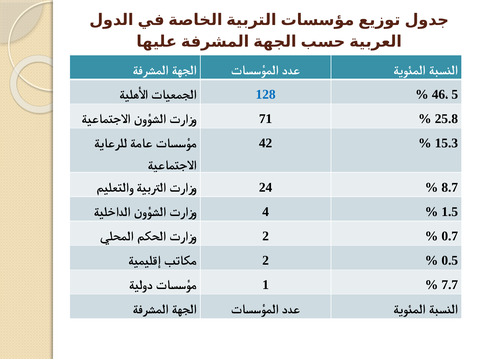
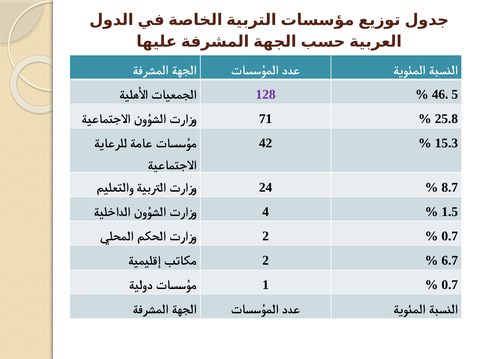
128 colour: blue -> purple (266, 94)
0.5: 0.5 -> 6.7 (450, 260)
1 7.7: 7.7 -> 0.7 (450, 284)
